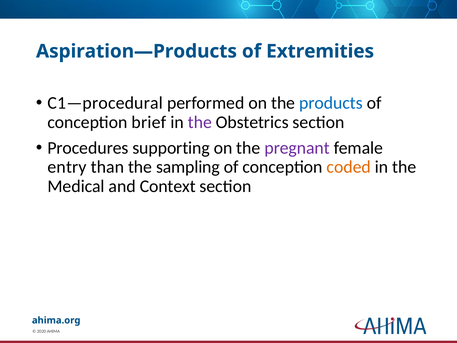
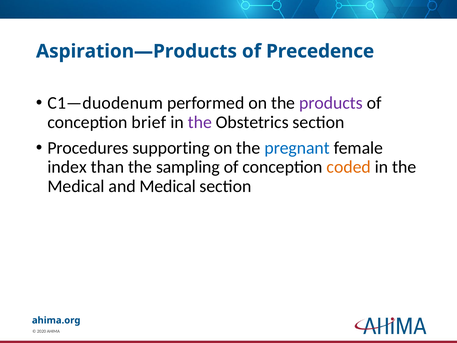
Extremities: Extremities -> Precedence (320, 51)
C1—procedural: C1—procedural -> C1—duodenum (105, 103)
products colour: blue -> purple (331, 103)
pregnant colour: purple -> blue (297, 148)
entry: entry -> index (67, 167)
and Context: Context -> Medical (168, 186)
